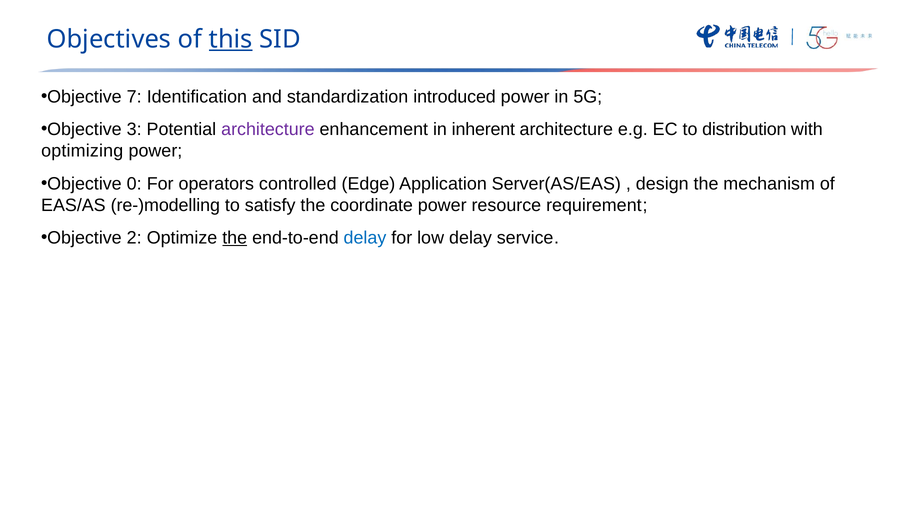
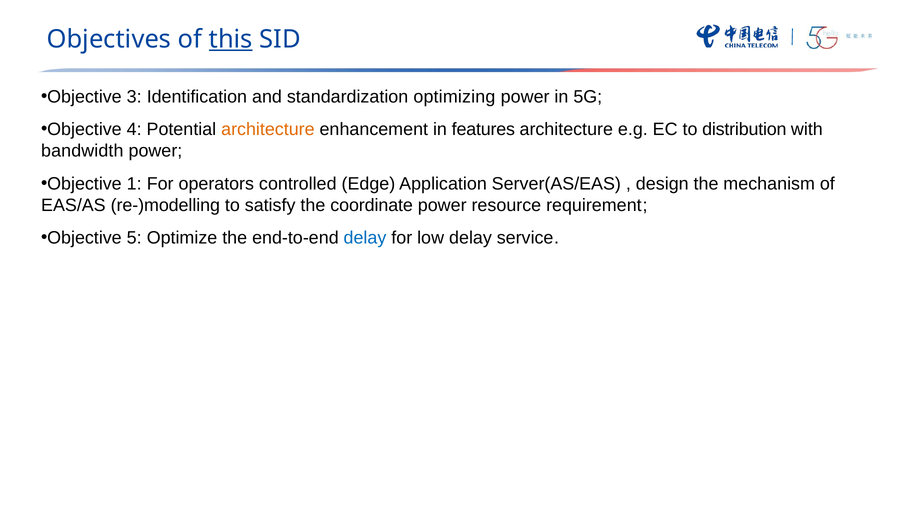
7: 7 -> 3 (134, 97)
introduced: introduced -> optimizing (454, 97)
3: 3 -> 4 (134, 130)
architecture colour: purple -> orange (268, 130)
inherent: inherent -> features (483, 130)
optimizing: optimizing -> bandwidth (82, 151)
0: 0 -> 1 (134, 184)
2: 2 -> 5 (134, 238)
the underline: present -> none (235, 238)
